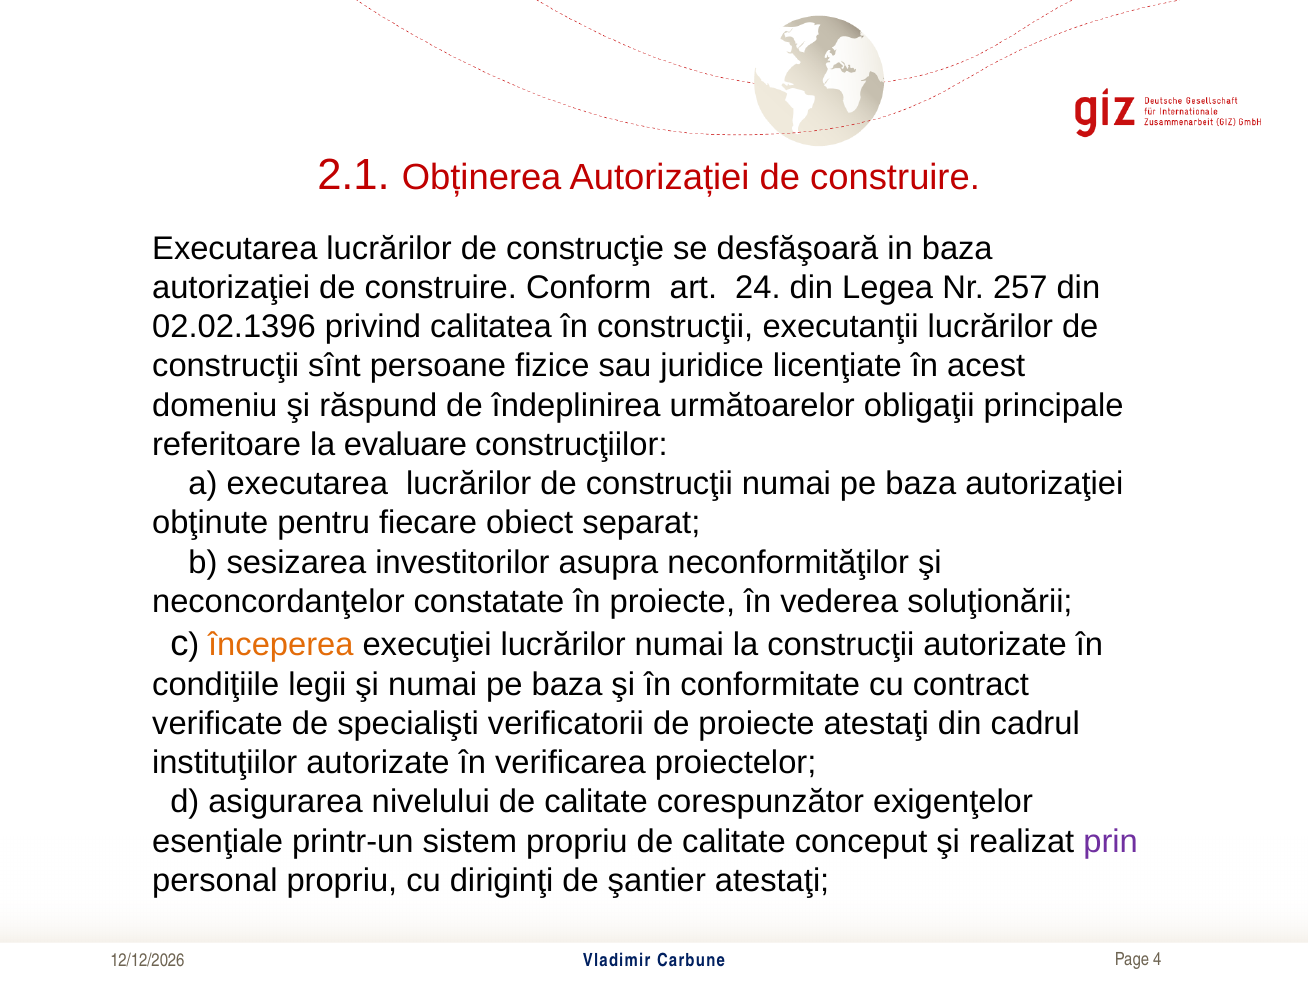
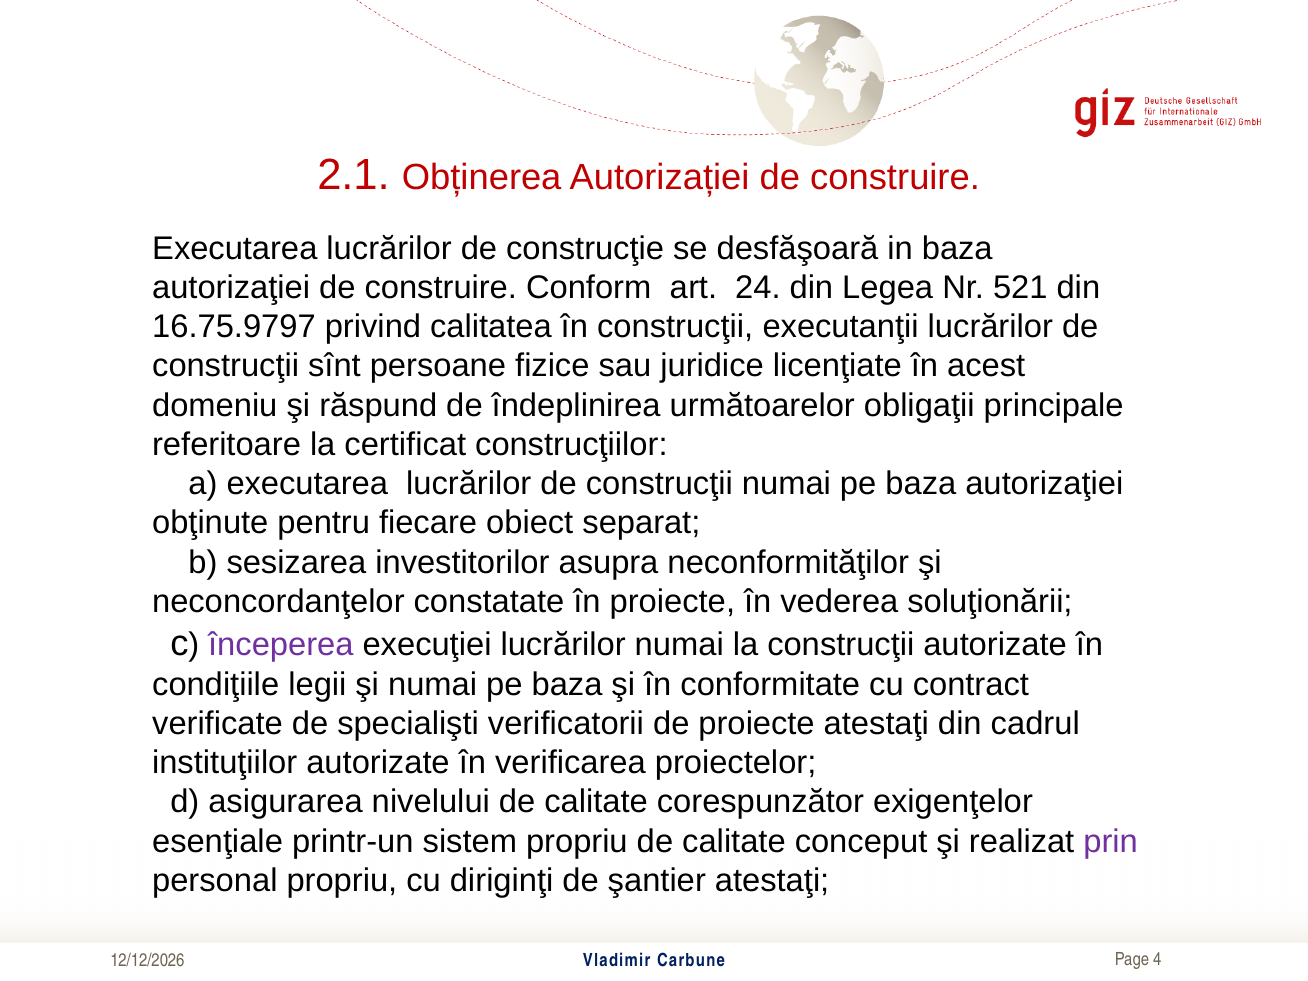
257: 257 -> 521 (1020, 288)
02.02.1396: 02.02.1396 -> 16.75.9797 (234, 327)
evaluare: evaluare -> certificat (405, 445)
începerea colour: orange -> purple (281, 644)
